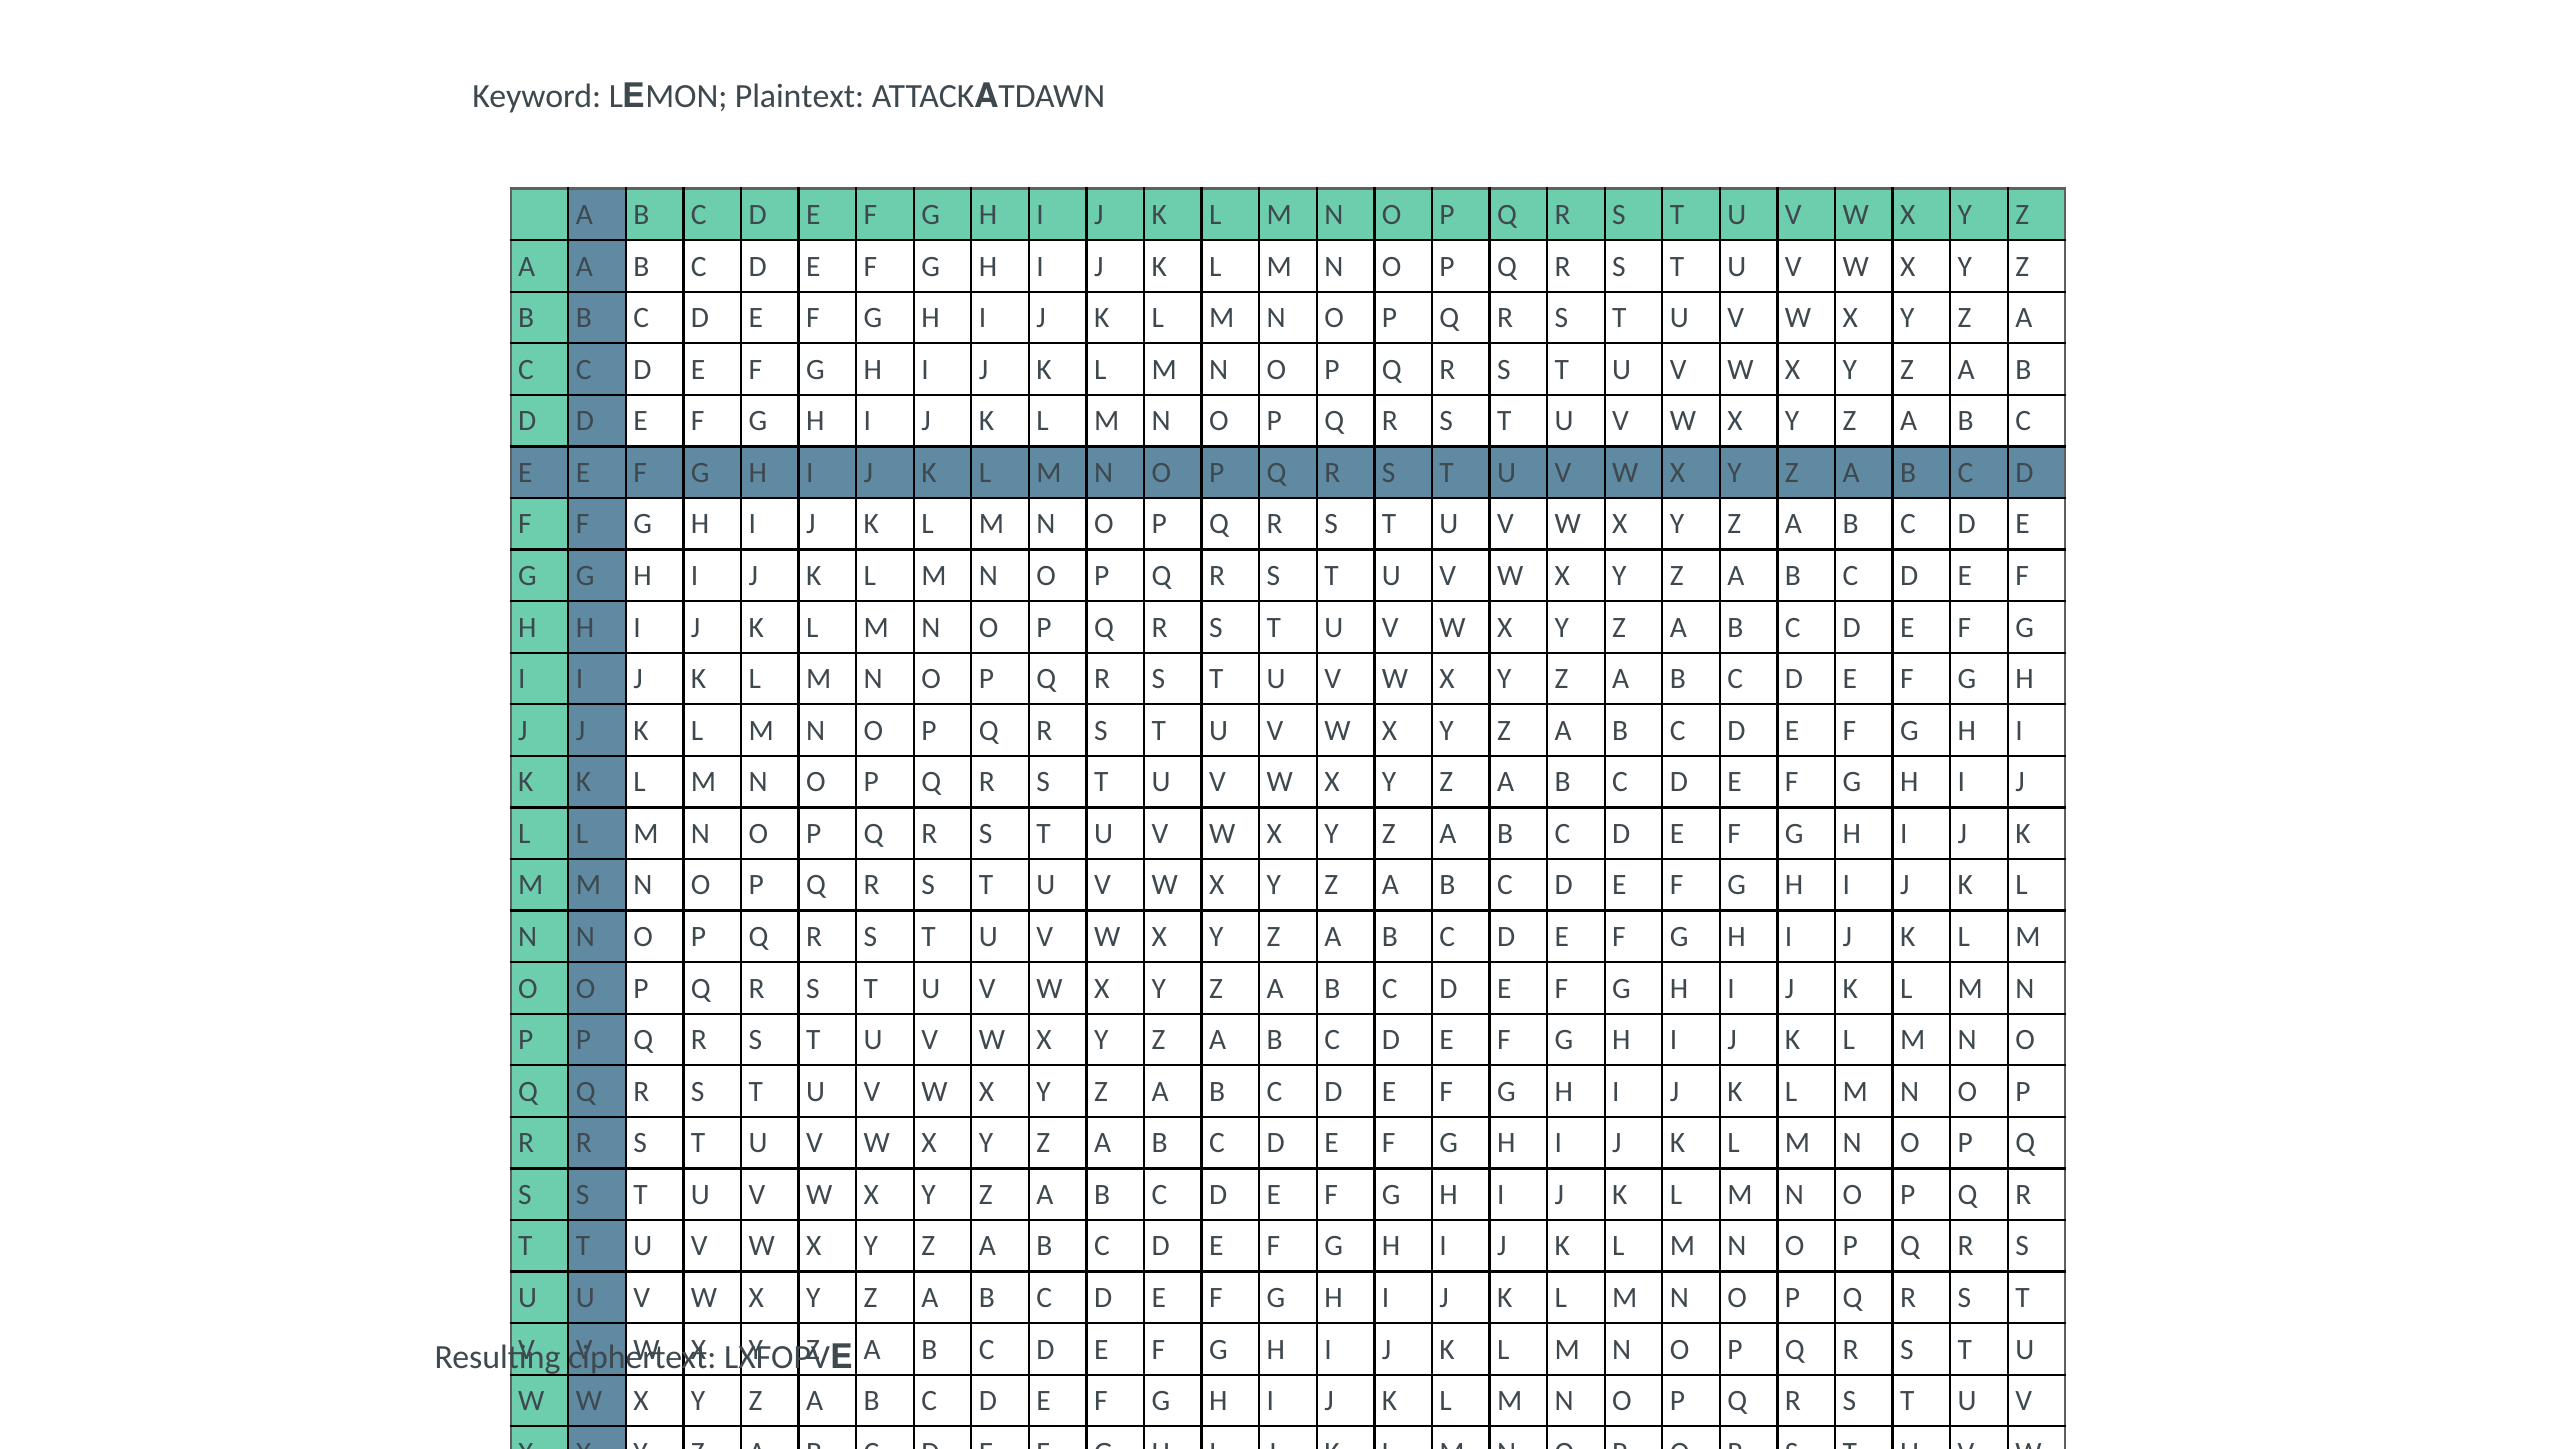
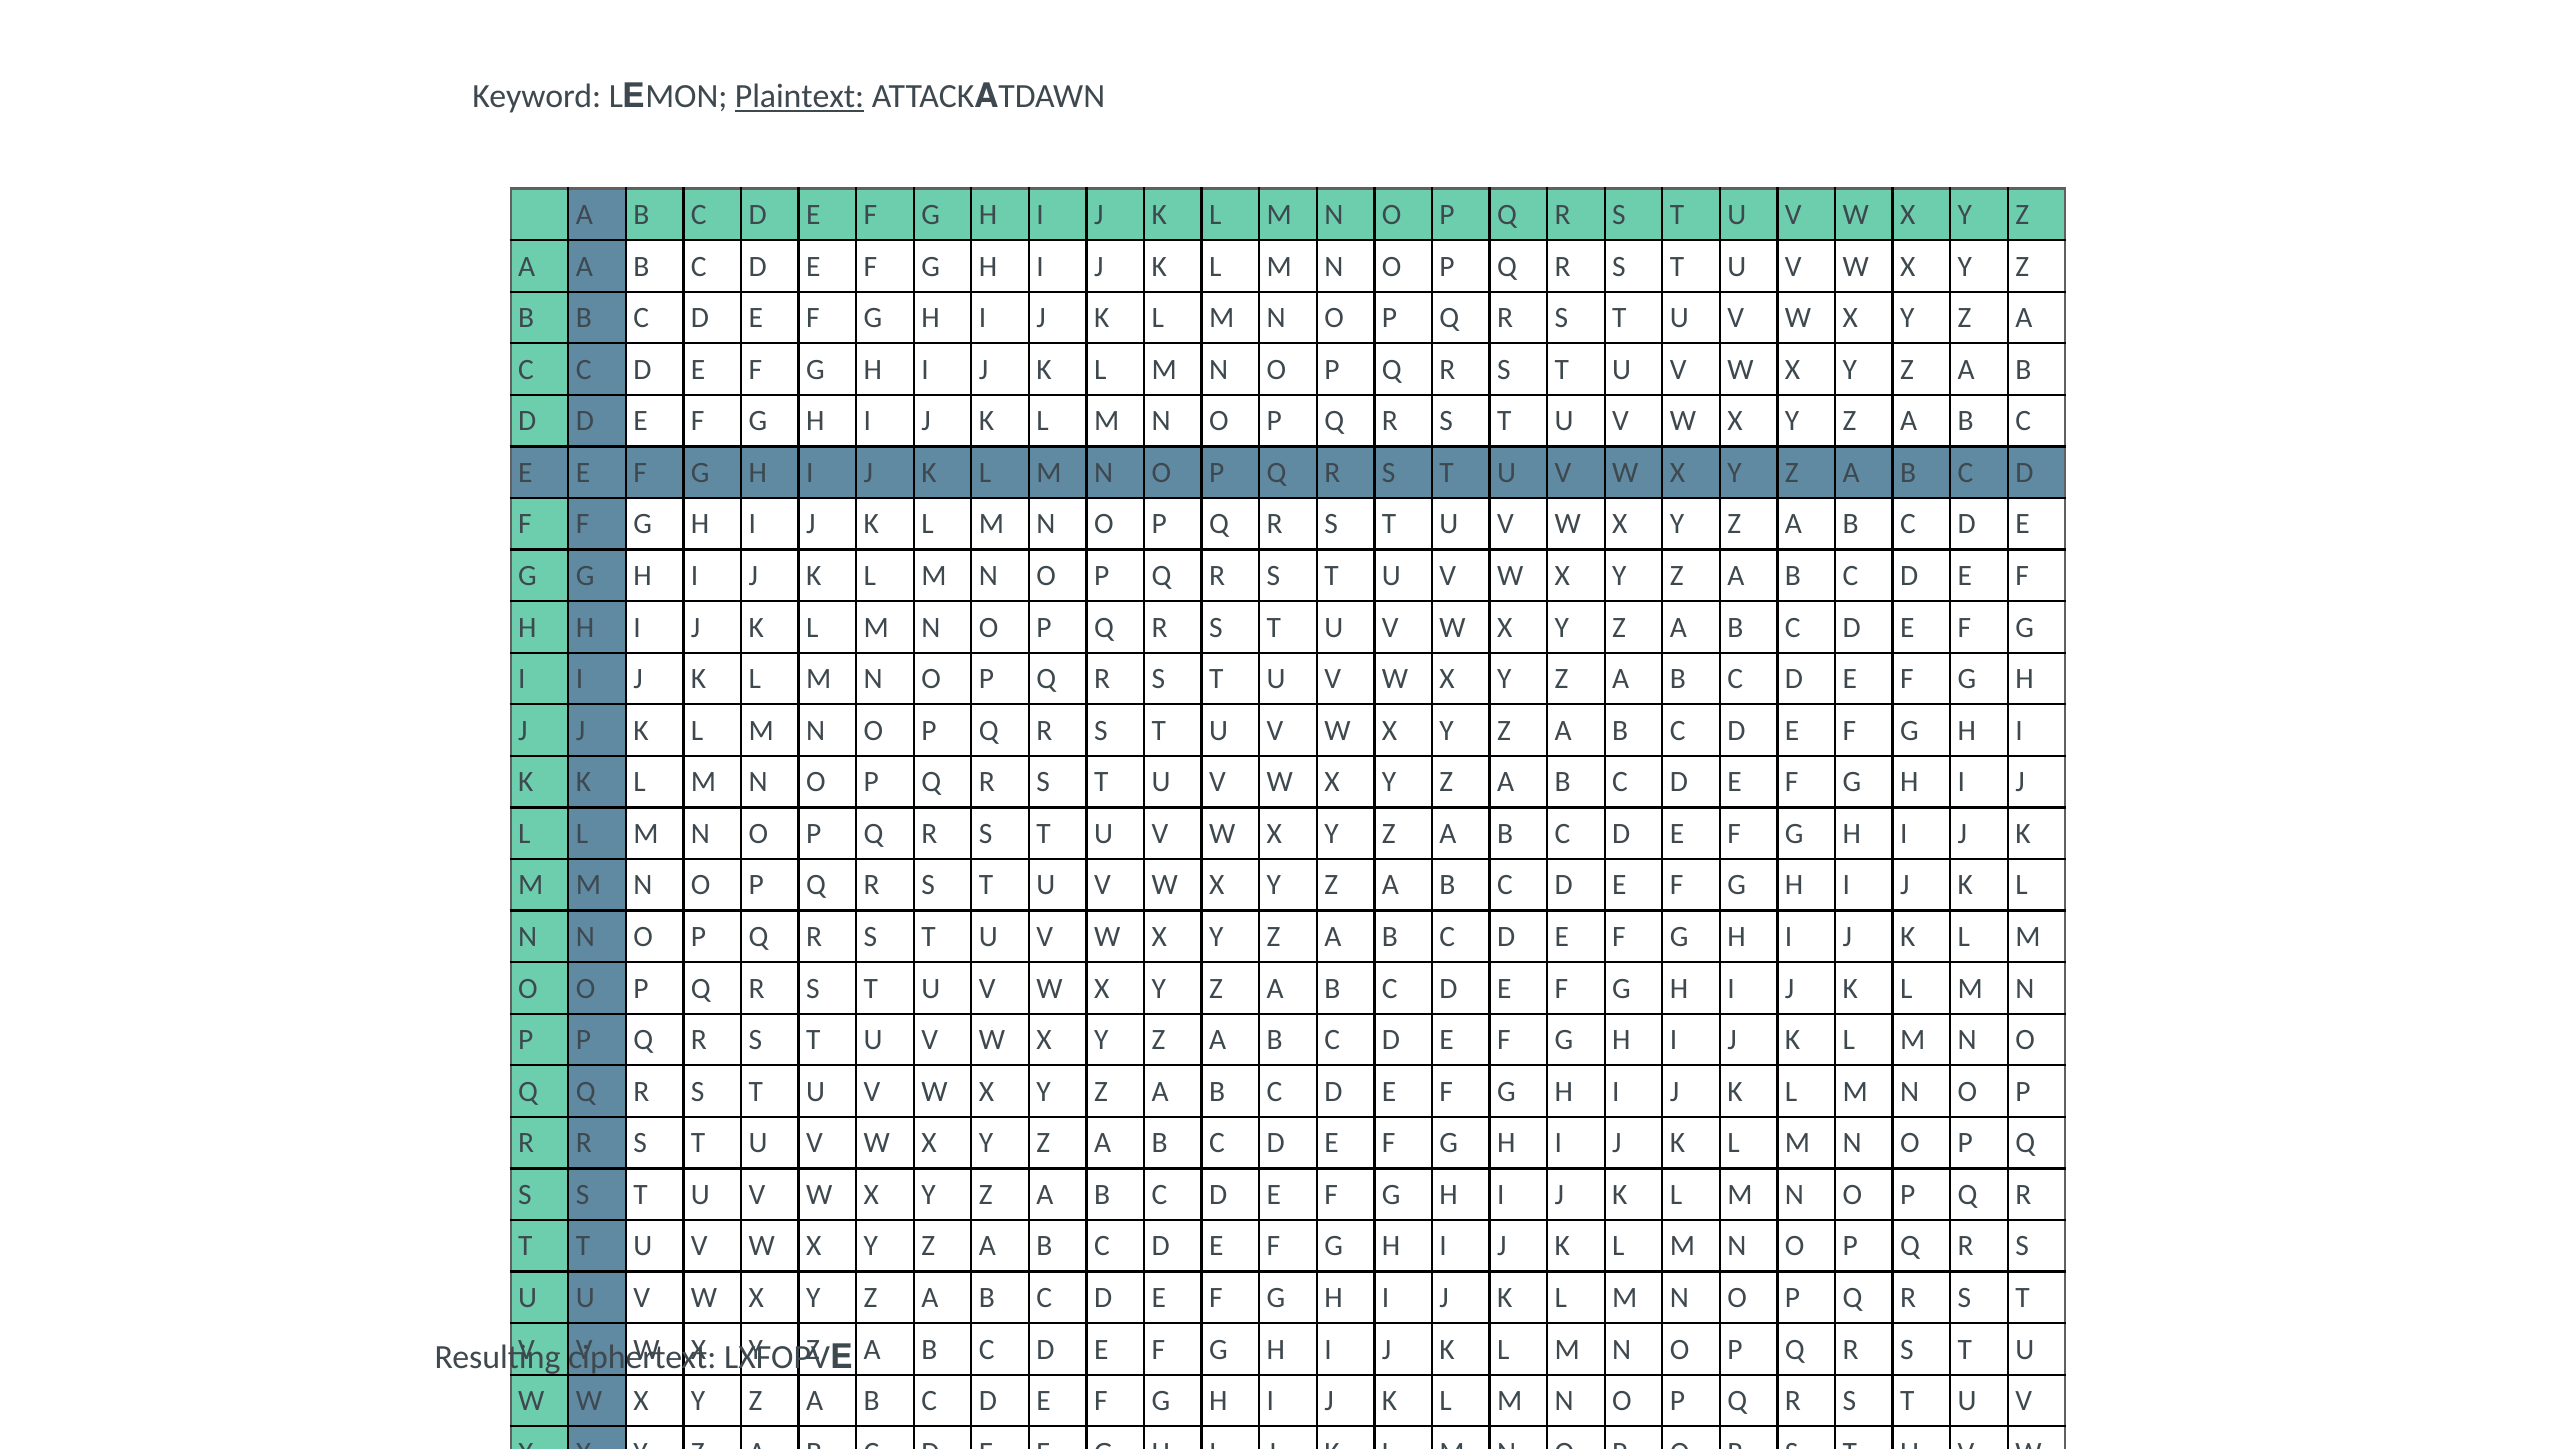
Plaintext underline: none -> present (800, 96)
